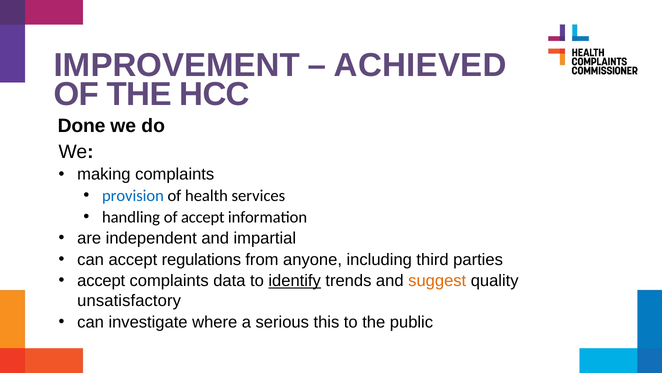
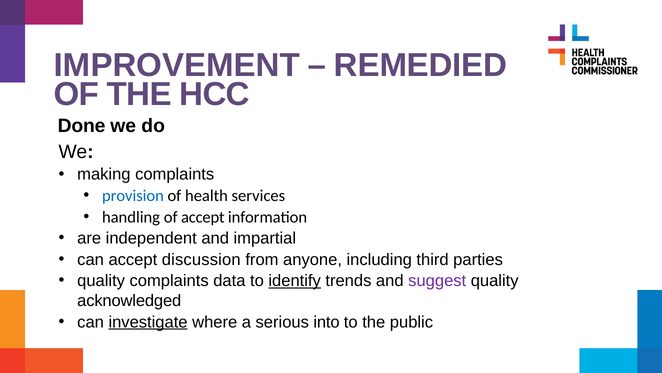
ACHIEVED: ACHIEVED -> REMEDIED (421, 65)
regulations: regulations -> discussion (201, 259)
accept: accept -> quality (101, 280)
suggest colour: orange -> purple (437, 280)
unsatisfactory: unsatisfactory -> acknowledged (129, 300)
investigate underline: none -> present (148, 322)
this: this -> into (327, 322)
